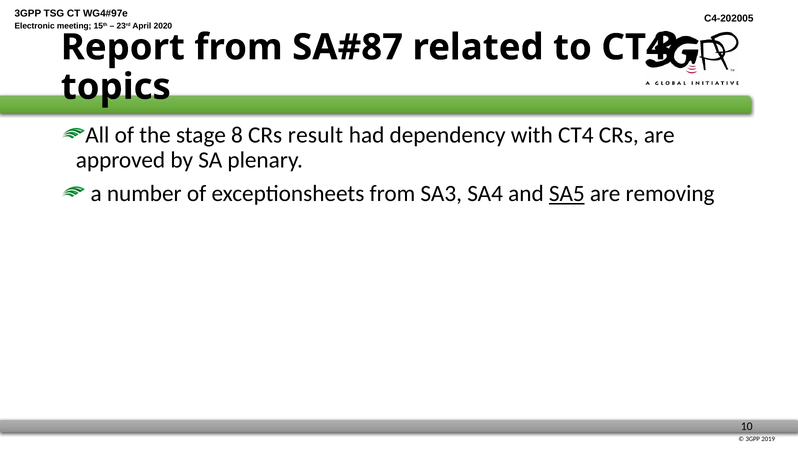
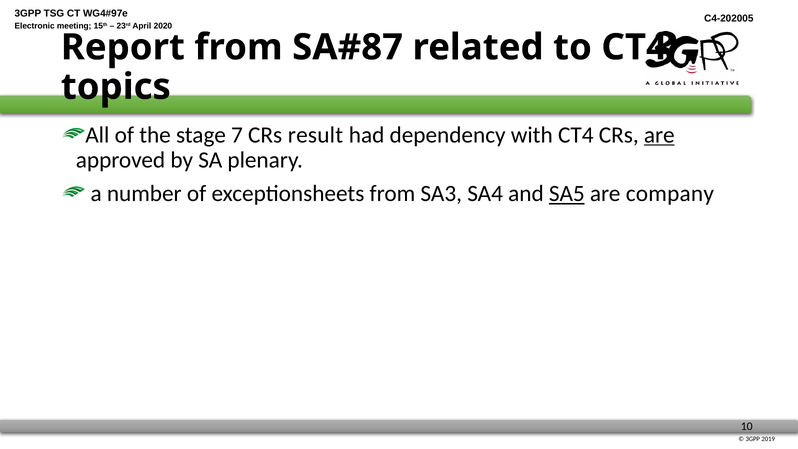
8: 8 -> 7 (237, 135)
are underline: none -> present (659, 135)
removing: removing -> company (670, 194)
